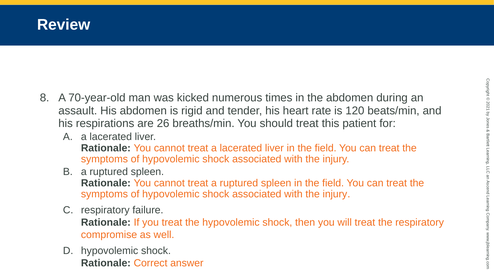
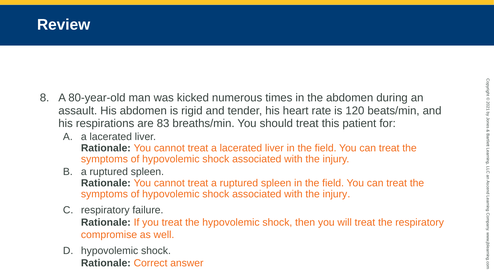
70-year-old: 70-year-old -> 80-year-old (97, 98)
26: 26 -> 83 (163, 124)
